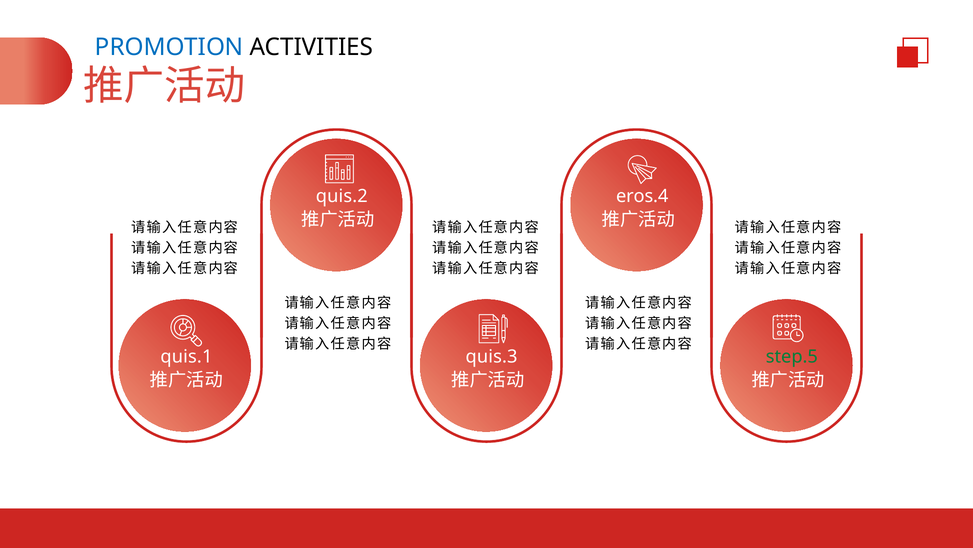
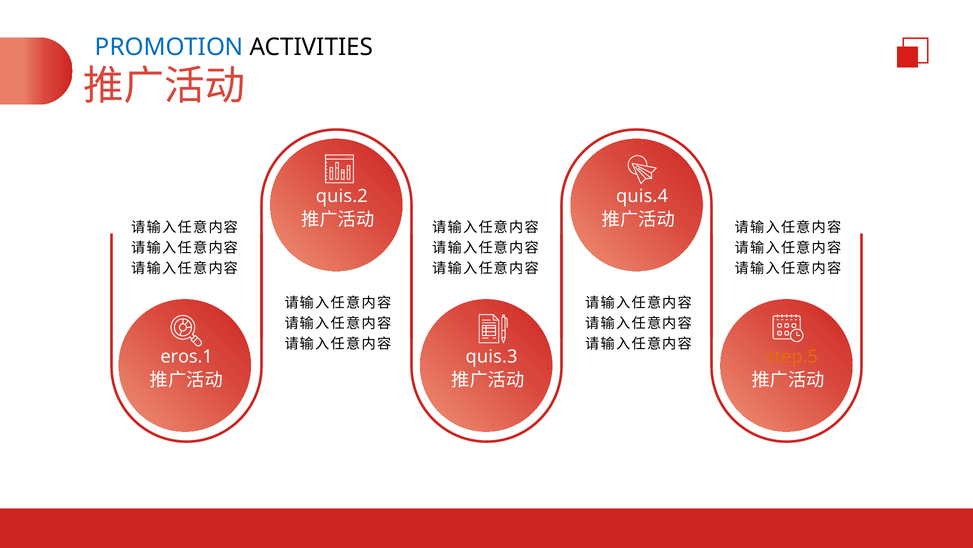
eros.4: eros.4 -> quis.4 (642, 196)
quis.1: quis.1 -> eros.1 (187, 356)
step.5 colour: green -> orange (792, 356)
